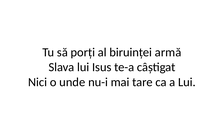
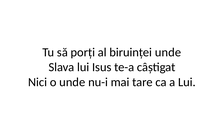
biruinței armă: armă -> unde (168, 52)
